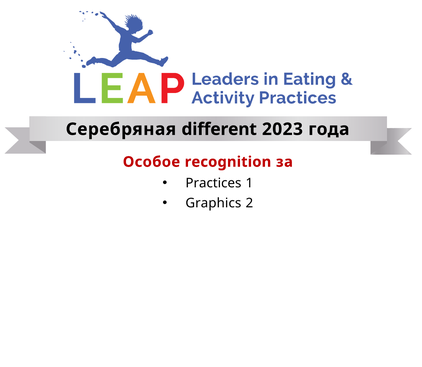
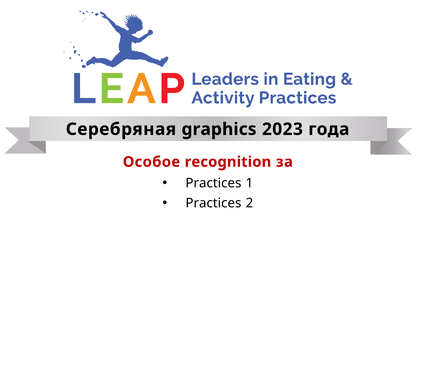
different: different -> graphics (219, 129)
Graphics: Graphics -> Practices (213, 203)
